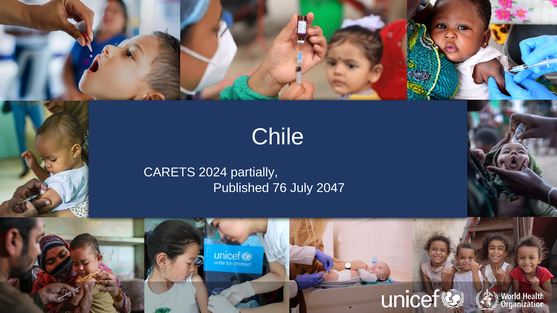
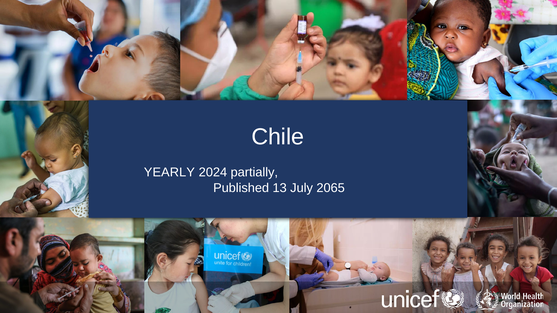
CARETS: CARETS -> YEARLY (169, 173)
76: 76 -> 13 (280, 188)
2047: 2047 -> 2065 (331, 188)
